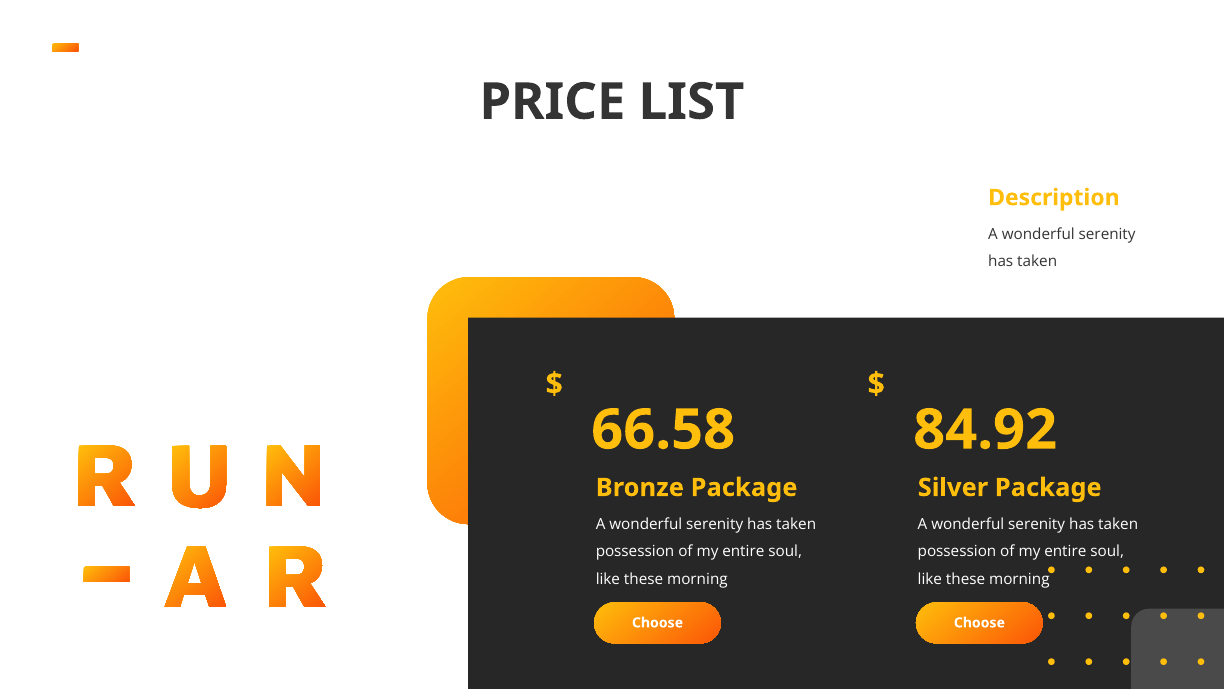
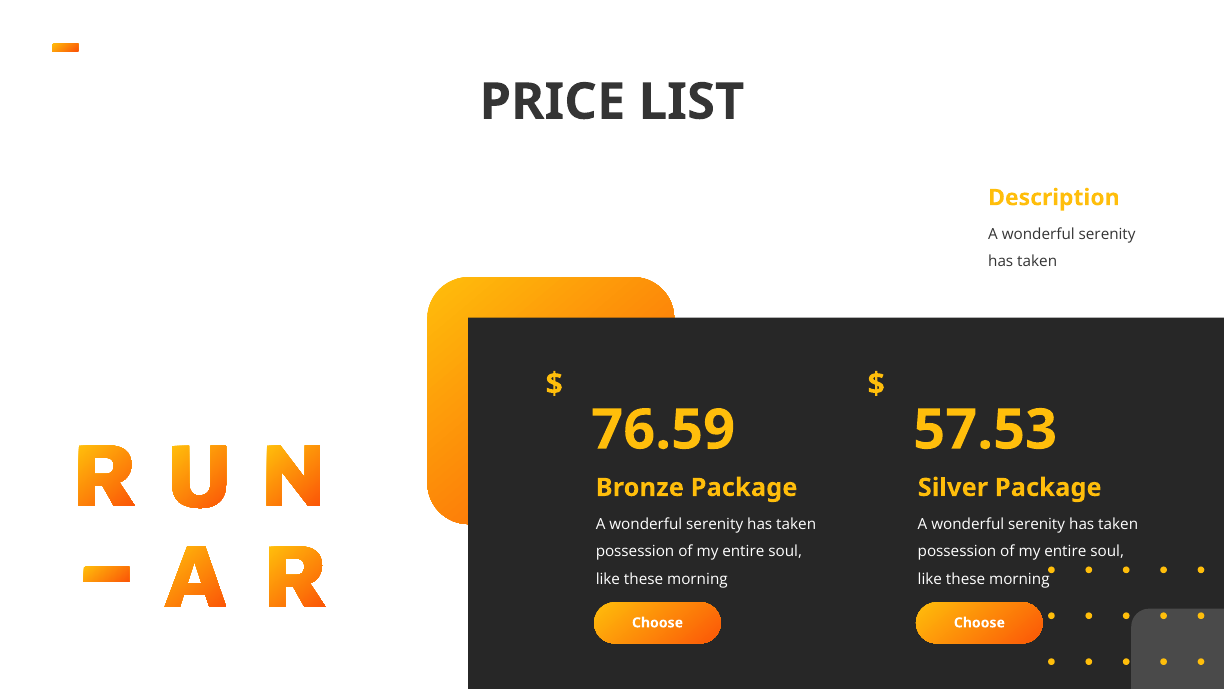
66.58: 66.58 -> 76.59 (663, 430)
84.92: 84.92 -> 57.53 (985, 430)
